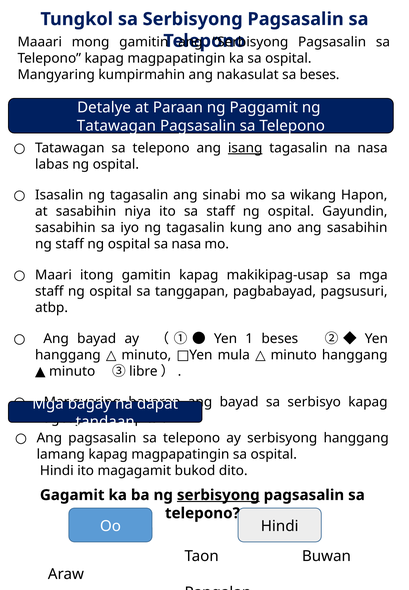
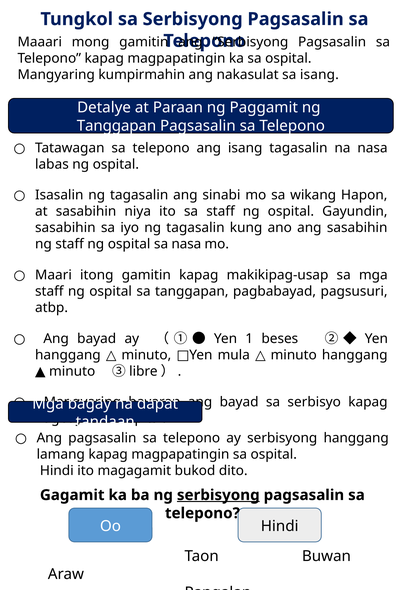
sa beses: beses -> isang (319, 75)
Tatawagan: Tatawagan -> Tanggapan (116, 126)
isang underline: present -> none (245, 148)
